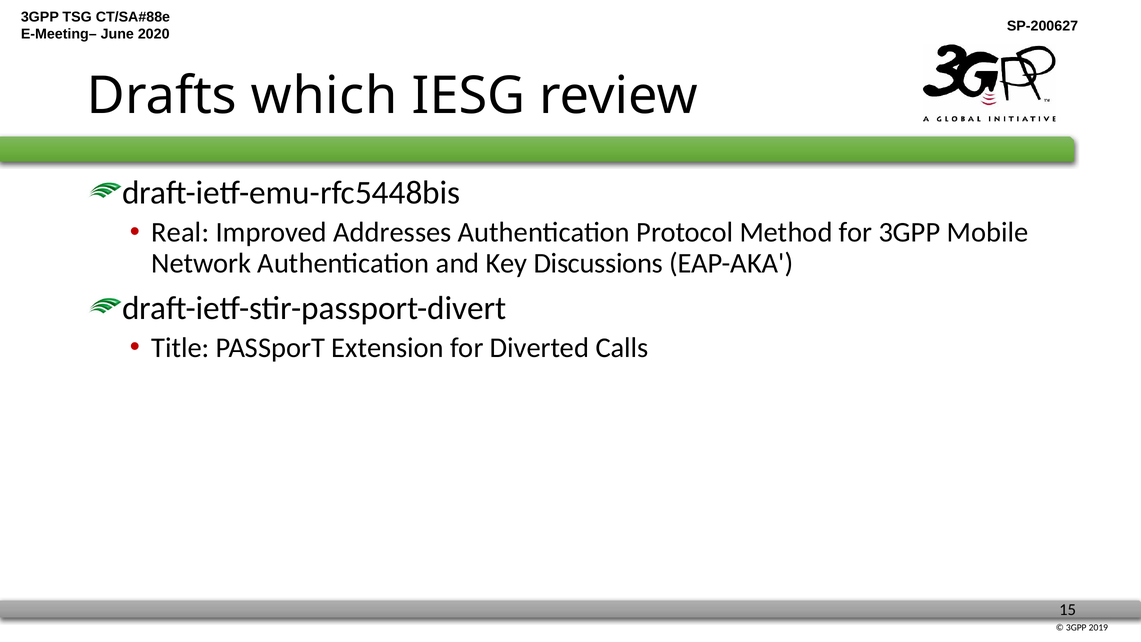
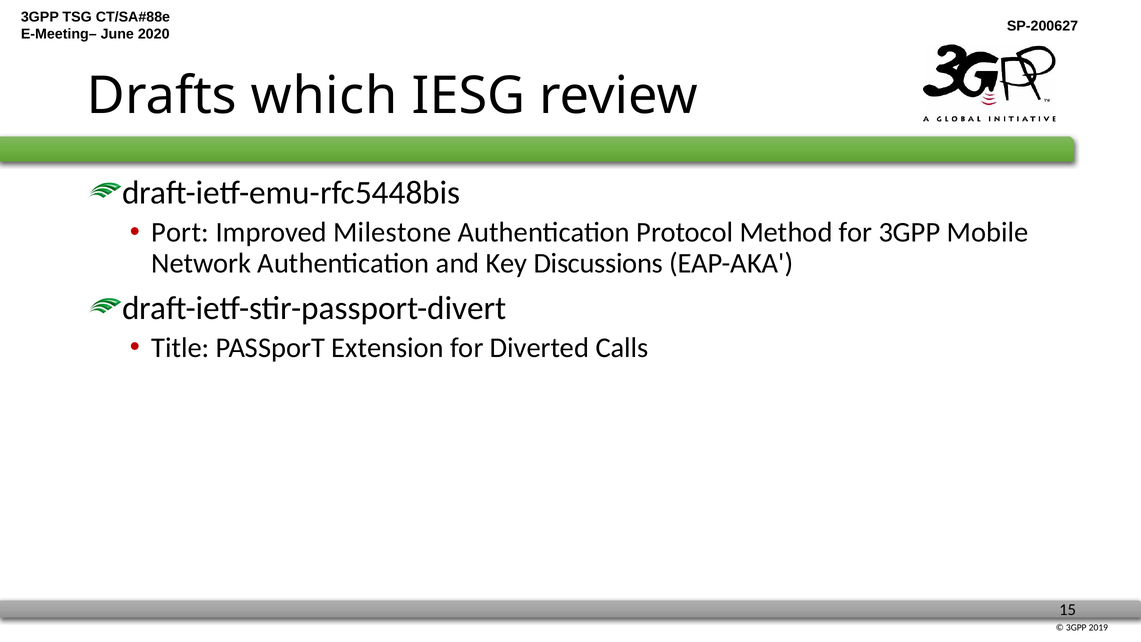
Real: Real -> Port (180, 232)
Addresses: Addresses -> Milestone (392, 232)
